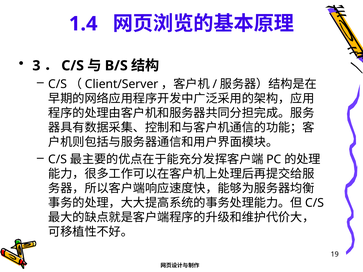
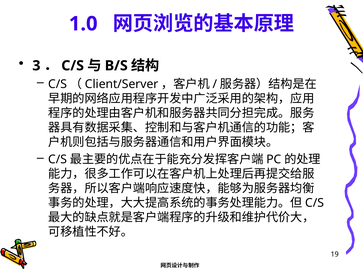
1.4: 1.4 -> 1.0 (83, 24)
